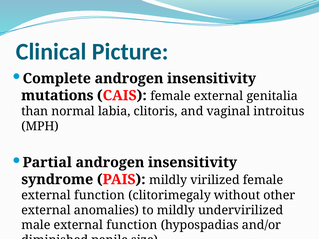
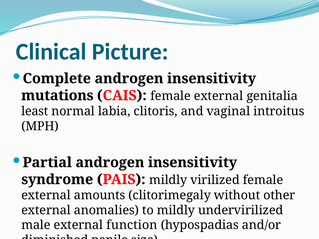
than: than -> least (35, 111)
function: function -> amounts (100, 195)
